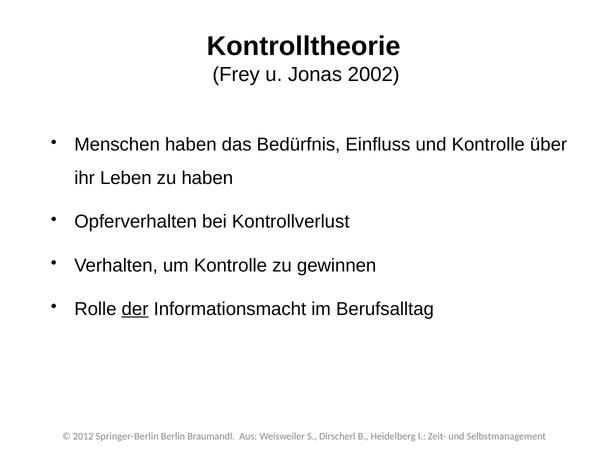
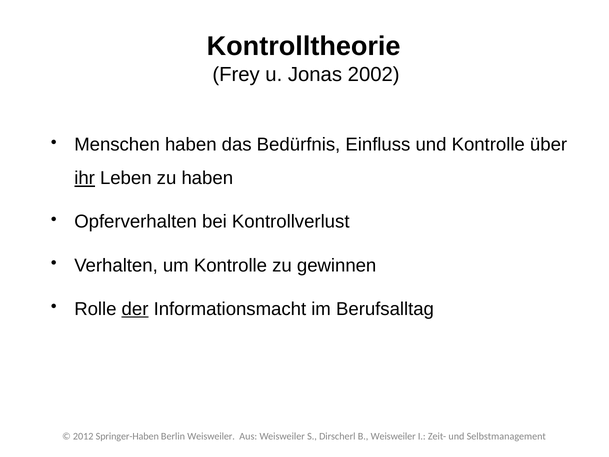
ihr underline: none -> present (85, 178)
Springer-Berlin: Springer-Berlin -> Springer-Haben (127, 436)
Berlin Braumandl: Braumandl -> Weisweiler (211, 436)
B Heidelberg: Heidelberg -> Weisweiler (393, 436)
